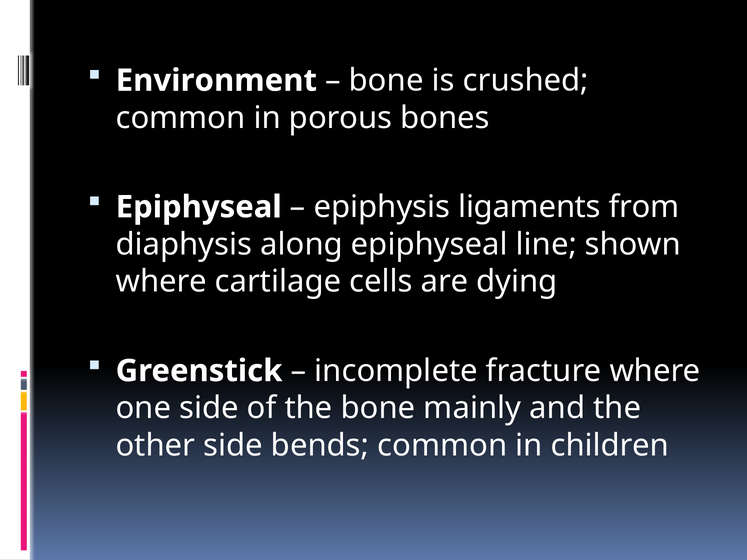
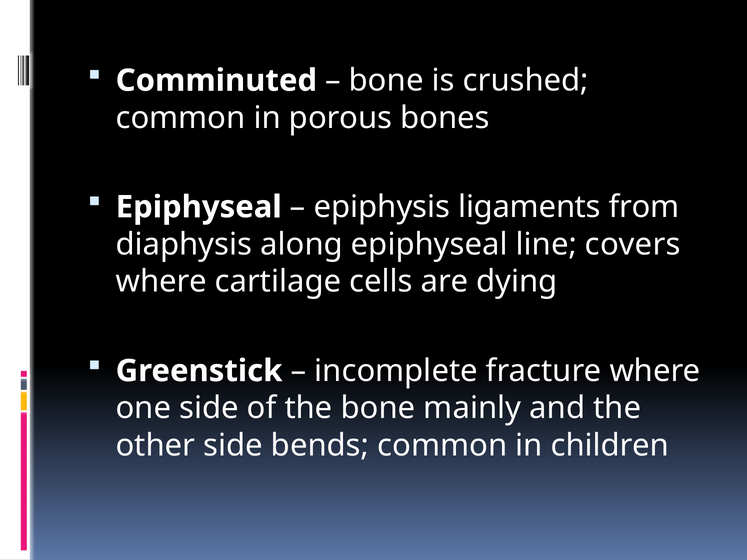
Environment: Environment -> Comminuted (216, 81)
shown: shown -> covers (633, 244)
